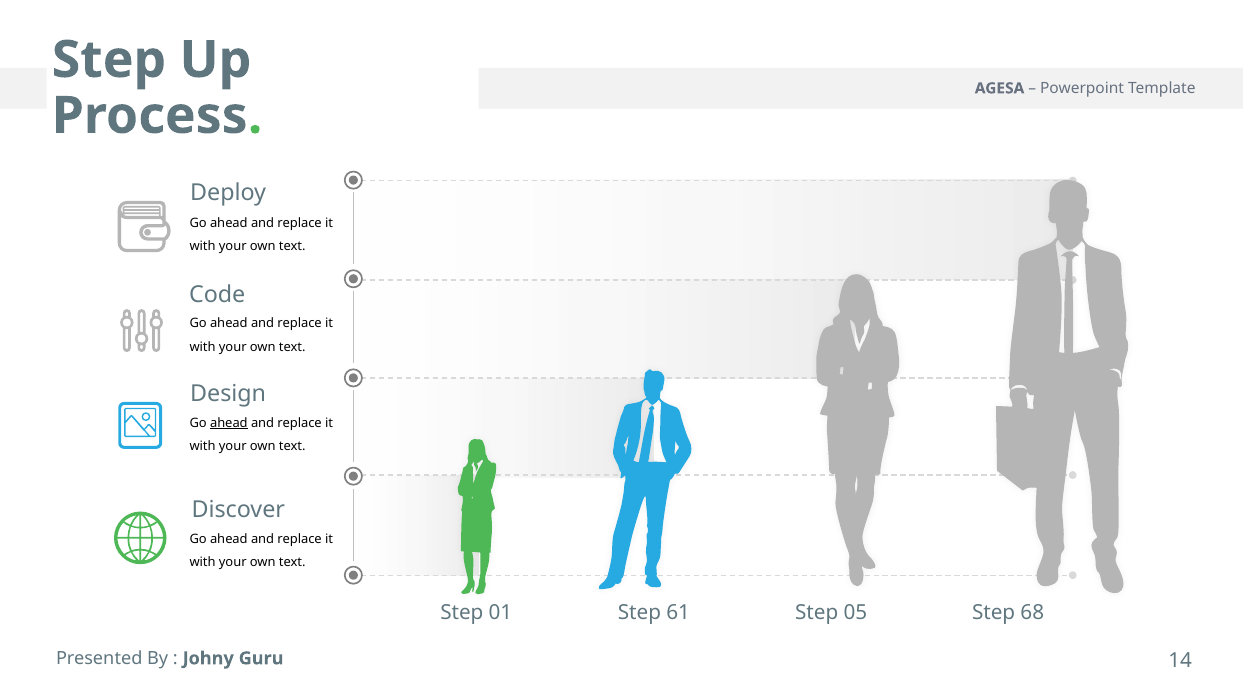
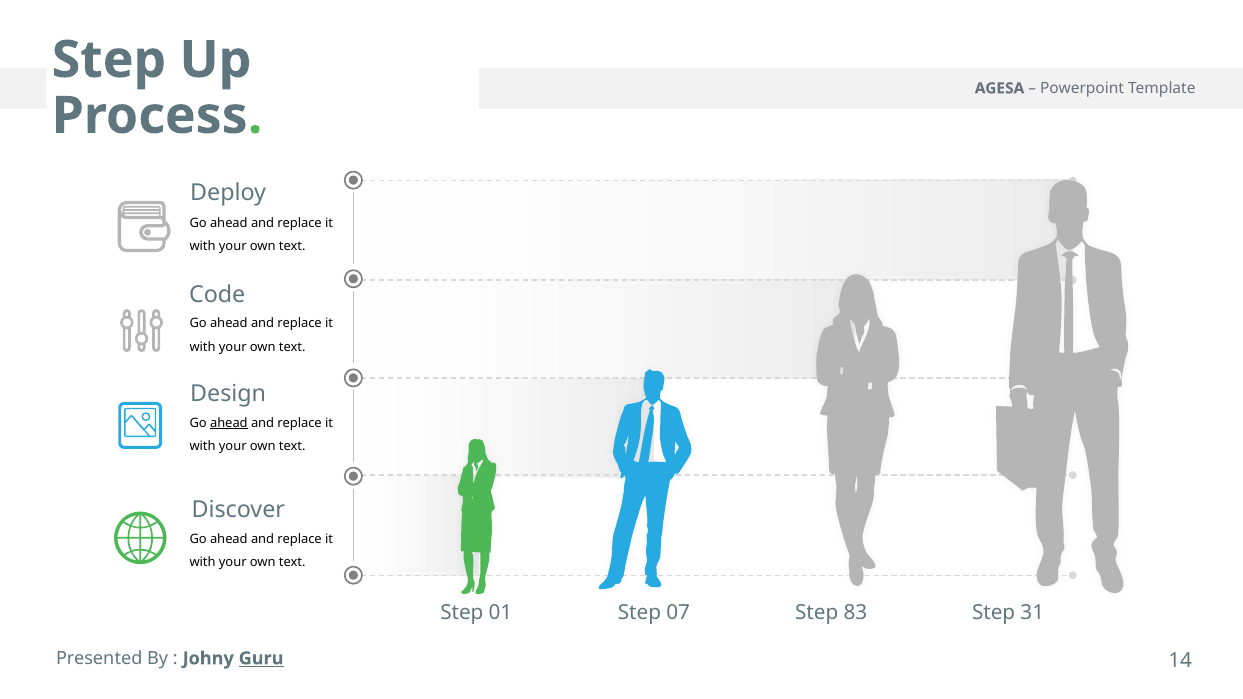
61: 61 -> 07 (678, 613)
05: 05 -> 83 (855, 613)
68: 68 -> 31 (1032, 613)
Guru underline: none -> present (261, 659)
